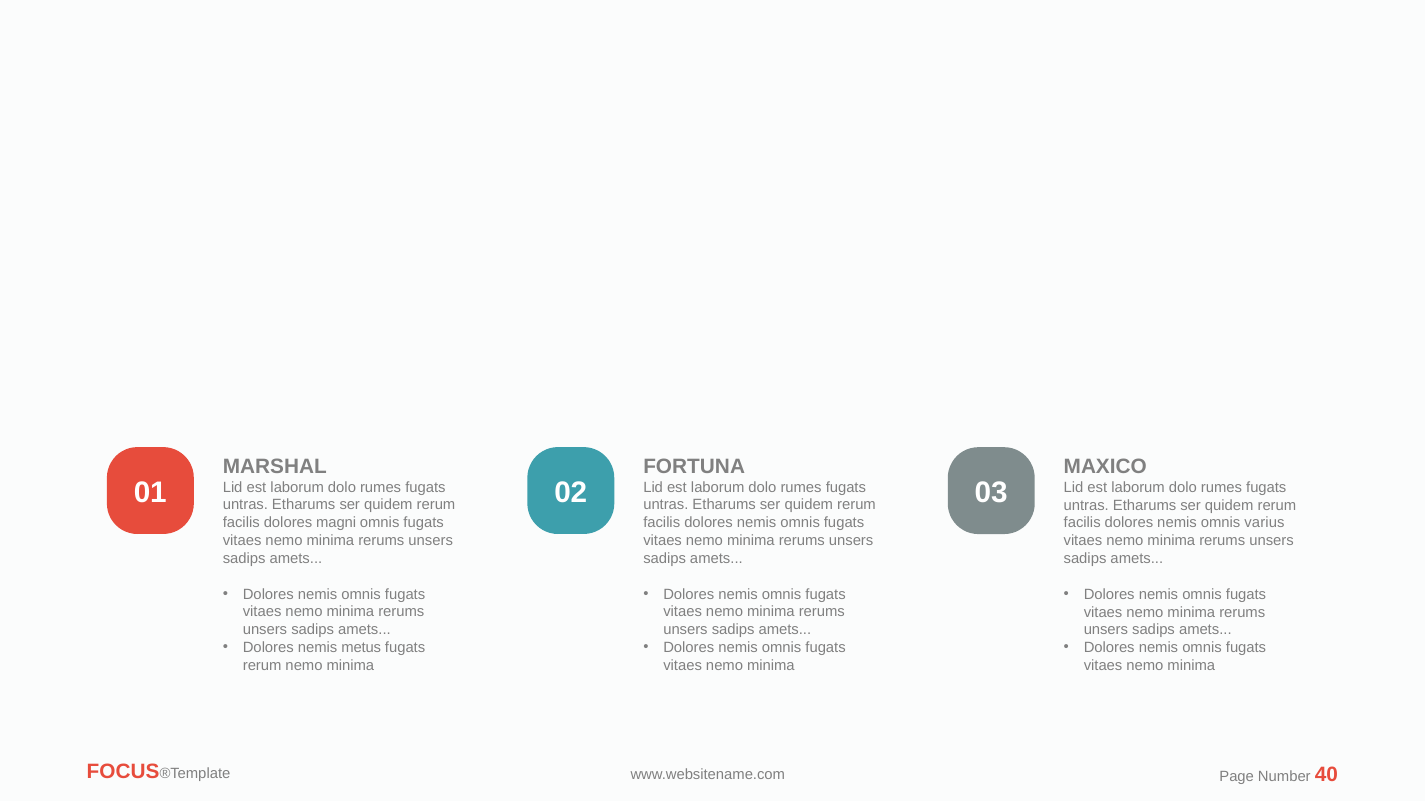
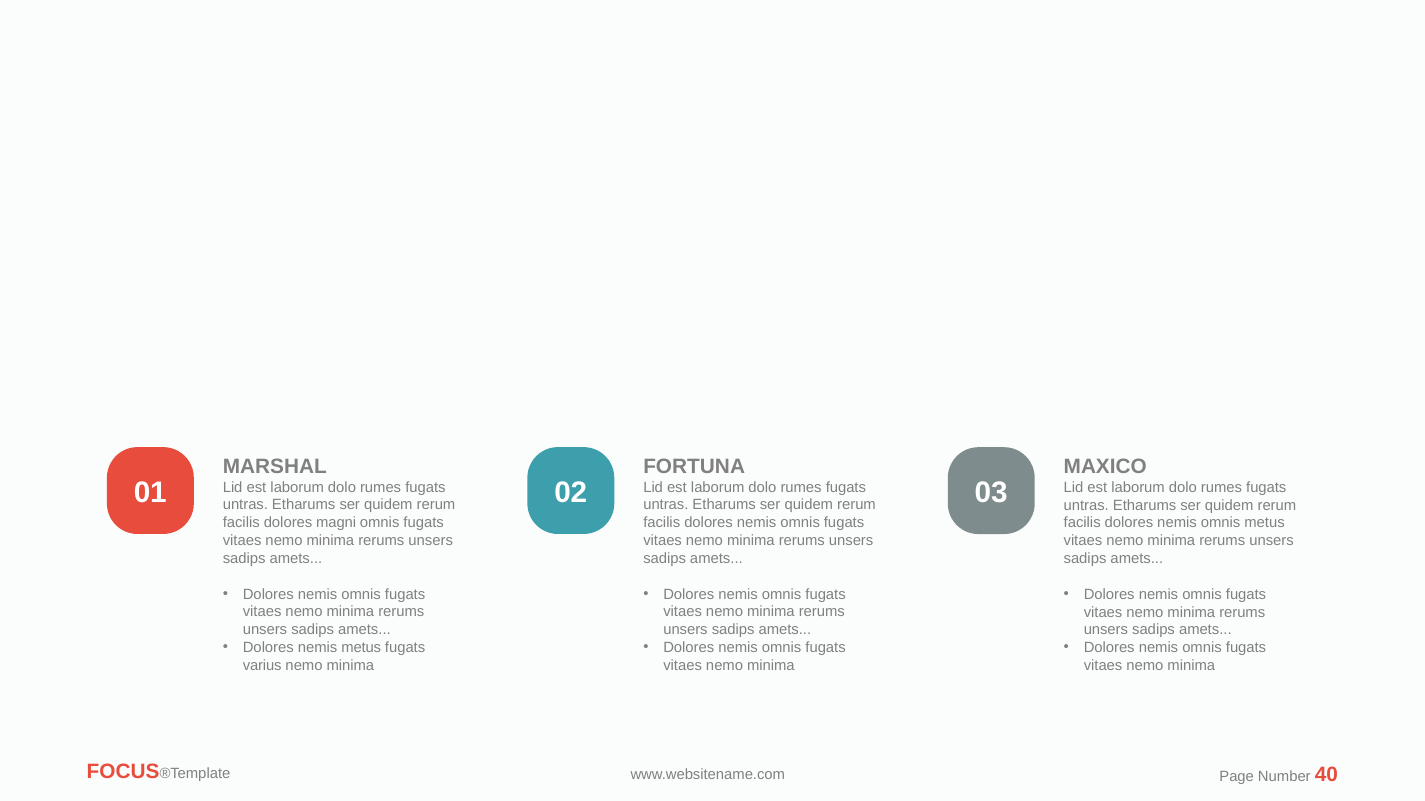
omnis varius: varius -> metus (1265, 523)
rerum: rerum -> varius (262, 666)
